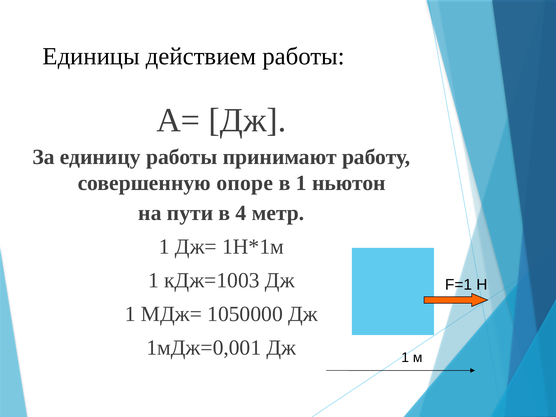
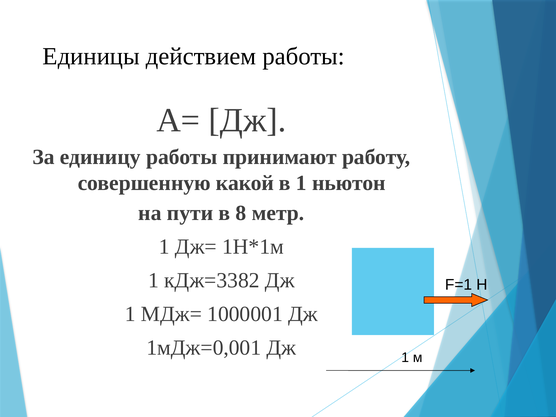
опоре: опоре -> какой (245, 183)
4: 4 -> 8 (241, 213)
кДж=1003: кДж=1003 -> кДж=3382 (212, 280)
1050000: 1050000 -> 1000001 (245, 314)
